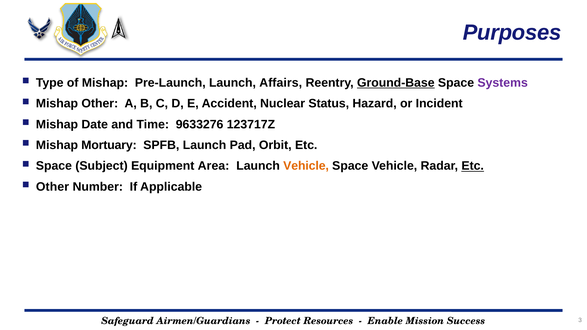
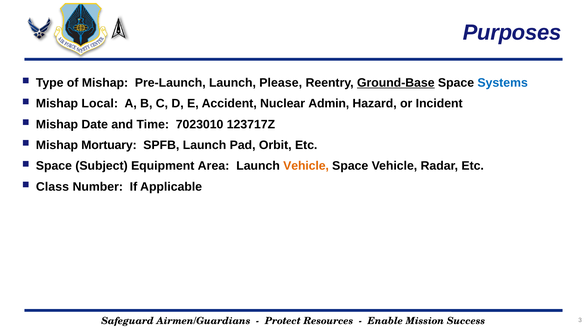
Affairs: Affairs -> Please (281, 83)
Systems colour: purple -> blue (503, 83)
Mishap Other: Other -> Local (100, 104)
Status: Status -> Admin (329, 104)
9633276: 9633276 -> 7023010 (200, 124)
Etc underline: present -> none (473, 166)
Other: Other -> Class (52, 187)
